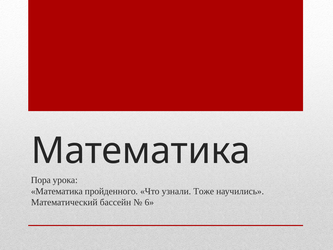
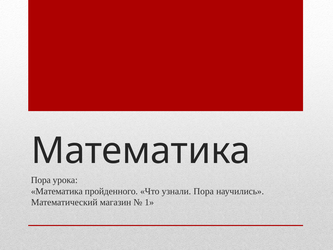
узнали Тоже: Тоже -> Пора (204, 191)
бассейн: бассейн -> магазин (116, 202)
6: 6 -> 1 (149, 202)
